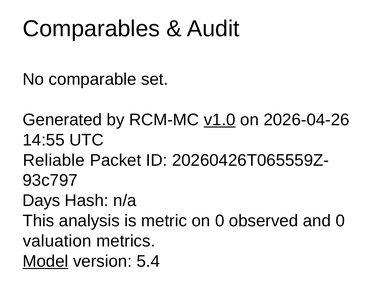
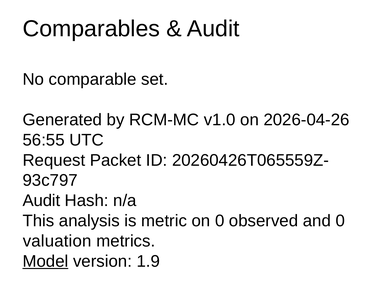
v1.0 underline: present -> none (220, 120)
14:55: 14:55 -> 56:55 (44, 140)
Reliable: Reliable -> Request (54, 160)
Days: Days -> Audit (41, 200)
5.4: 5.4 -> 1.9 (148, 261)
